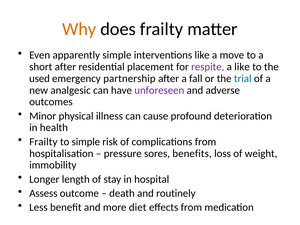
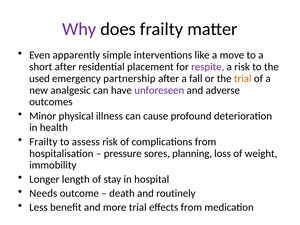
Why colour: orange -> purple (79, 29)
a like: like -> risk (242, 67)
trial colour: blue -> orange (243, 78)
to simple: simple -> assess (86, 142)
benefits: benefits -> planning (192, 153)
Assess: Assess -> Needs (43, 193)
more diet: diet -> trial (138, 207)
